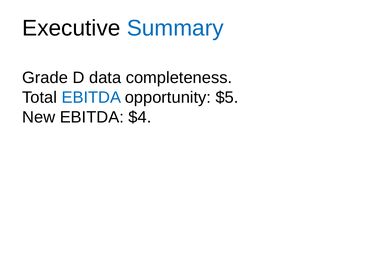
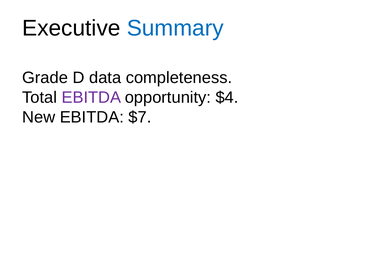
EBITDA colour: blue -> purple (91, 98)
$5: $5 -> $4 (227, 98)
$4: $4 -> $7 (140, 117)
